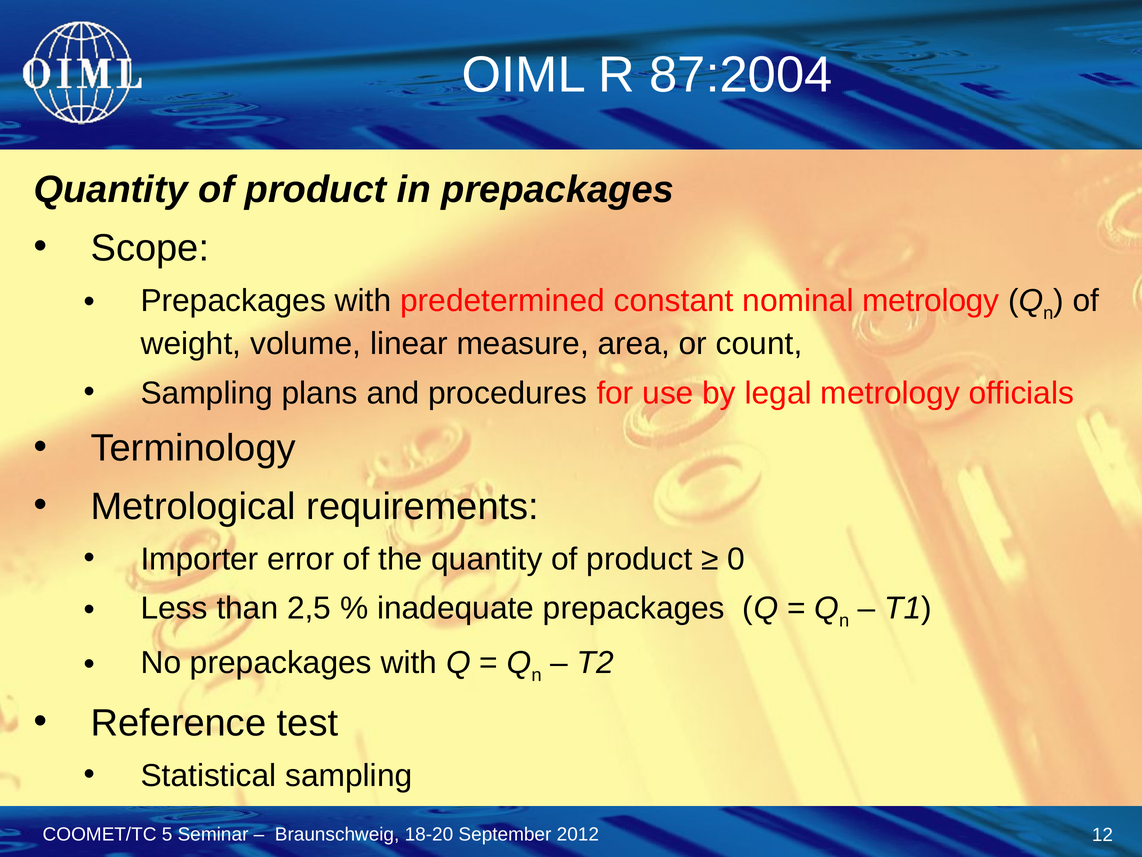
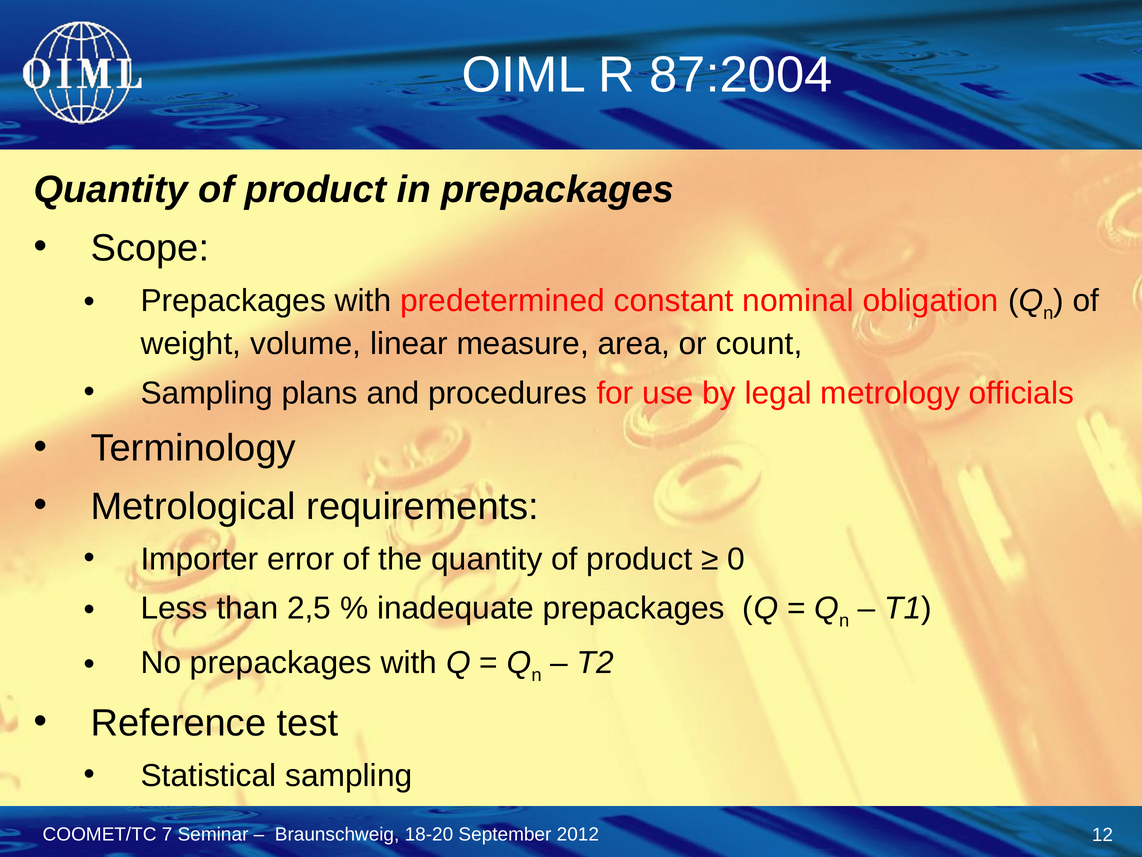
nominal metrology: metrology -> obligation (930, 300)
5: 5 -> 7 (167, 834)
